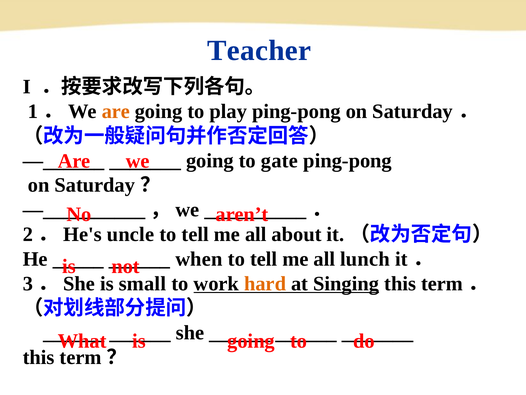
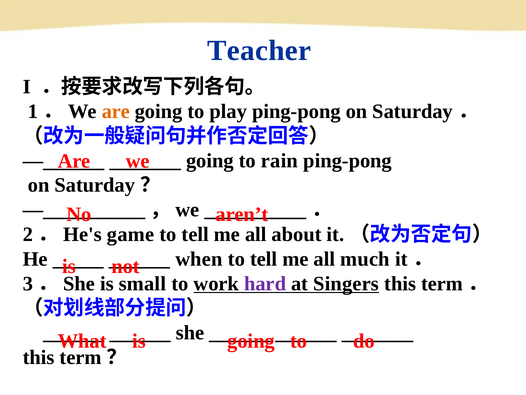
gate: gate -> rain (279, 160)
uncle: uncle -> game (131, 234)
lunch: lunch -> much (365, 259)
hard colour: orange -> purple (265, 283)
Singing: Singing -> Singers (346, 283)
